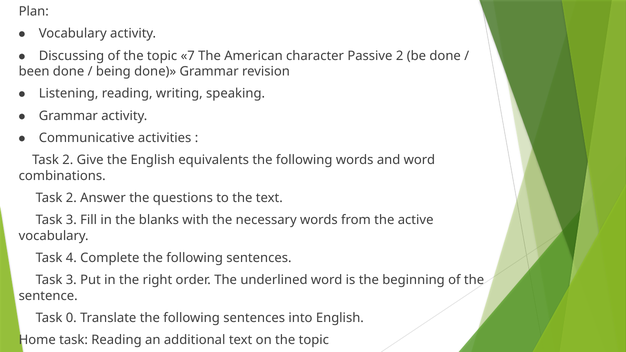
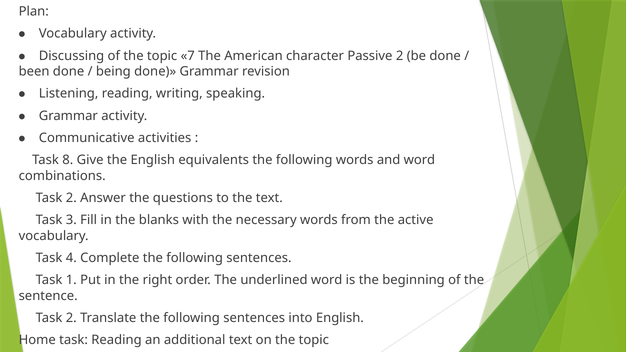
2: 2 -> 8 (68, 160)
3: 3 -> 1 (71, 280)
0: 0 -> 2 (71, 318)
